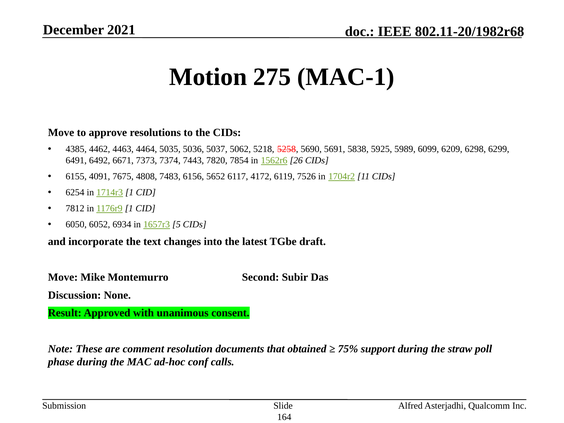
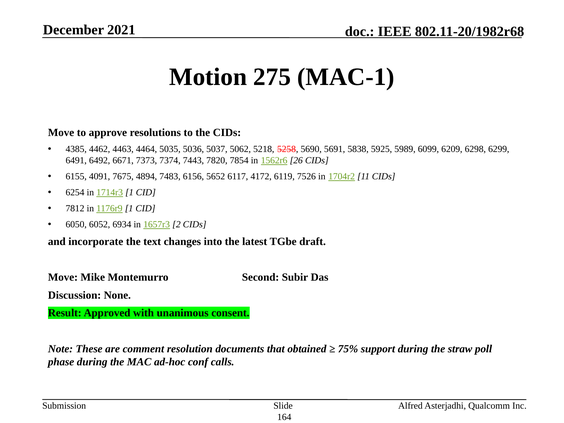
4808: 4808 -> 4894 (147, 176)
5: 5 -> 2 (176, 224)
